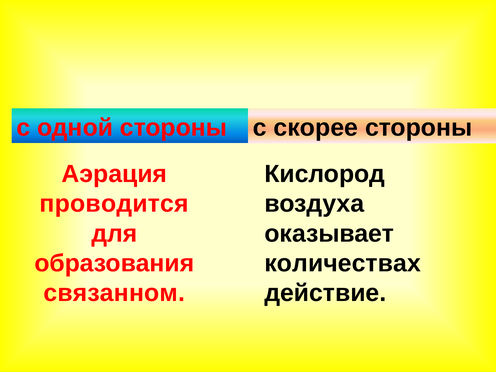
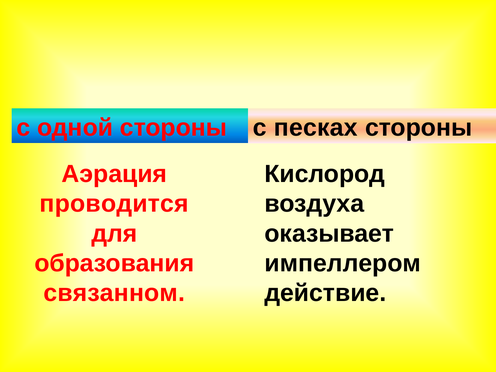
скорее: скорее -> песках (316, 128)
количествах: количествах -> импеллером (343, 263)
